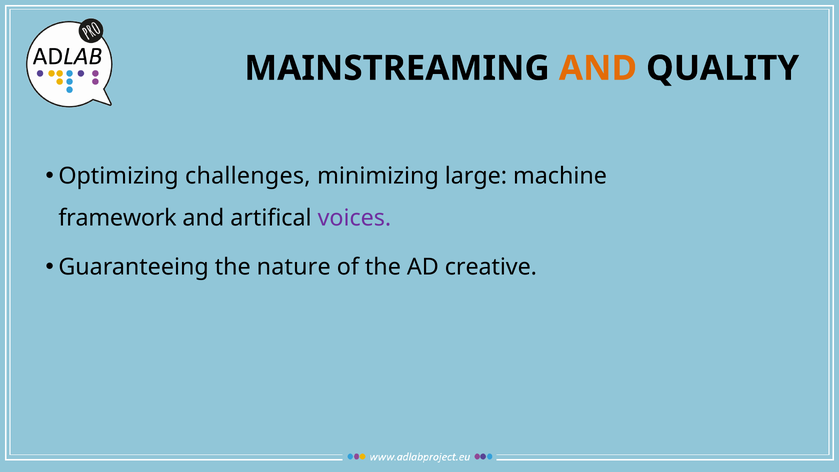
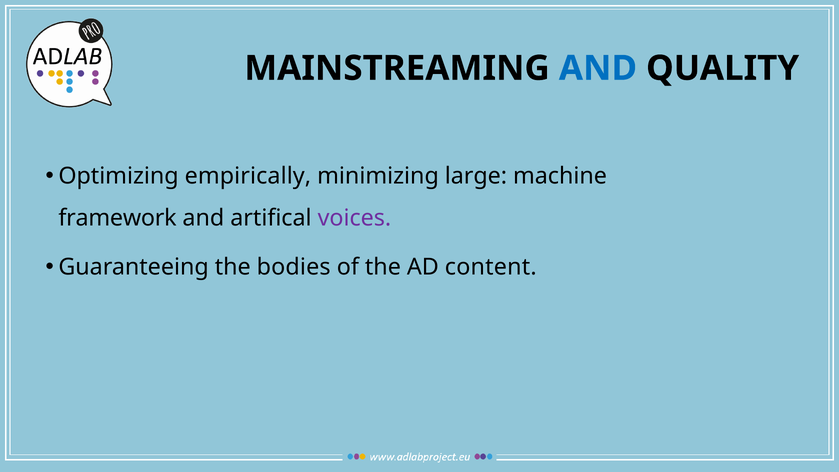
AND colour: orange -> blue (598, 68)
challenges: challenges -> empirically (248, 176)
nature: nature -> bodies (294, 267)
creative: creative -> content (491, 267)
